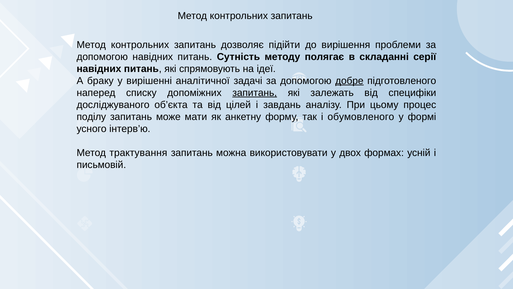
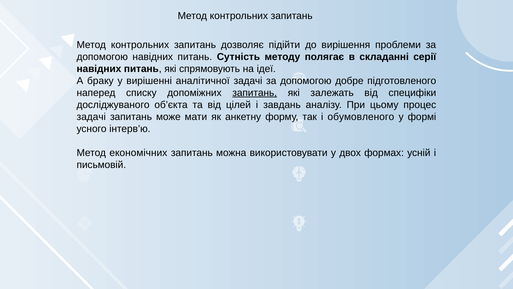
добре underline: present -> none (349, 81)
поділу: поділу -> задачі (91, 117)
трактування: трактування -> економічних (138, 153)
